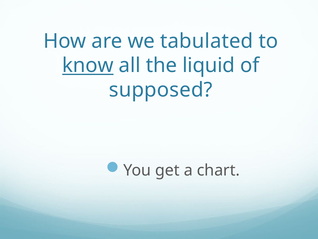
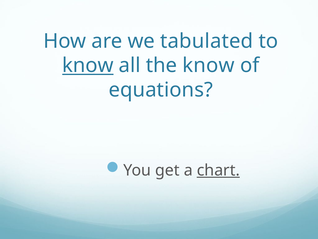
the liquid: liquid -> know (209, 65)
supposed: supposed -> equations (161, 90)
chart underline: none -> present (218, 170)
